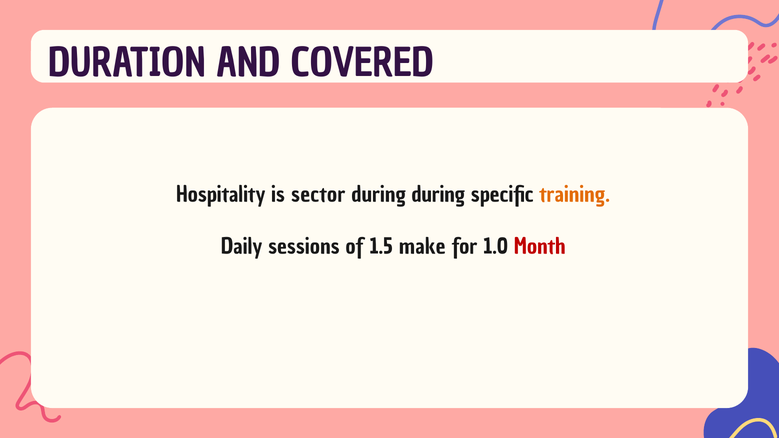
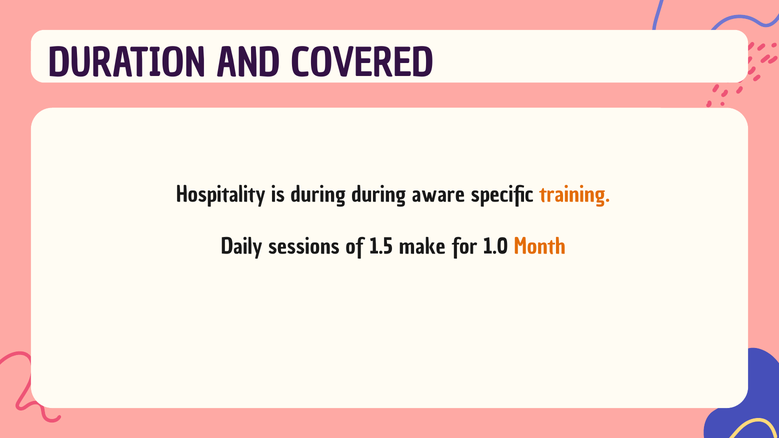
is sector: sector -> during (318, 195)
during during: during -> aware (438, 195)
Month colour: red -> orange (540, 247)
